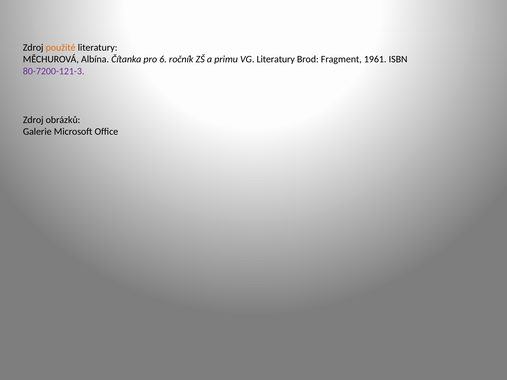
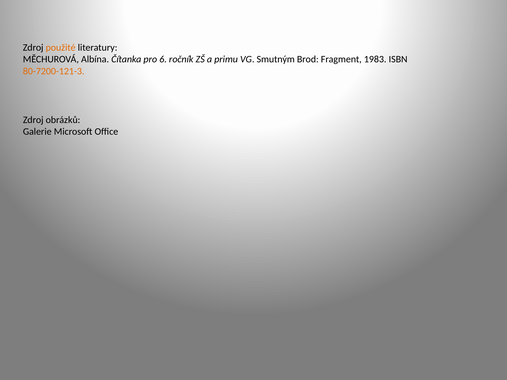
VG Literatury: Literatury -> Smutným (276, 59)
1961: 1961 -> 1983 (375, 59)
80-7200-121-3 colour: purple -> orange (54, 71)
